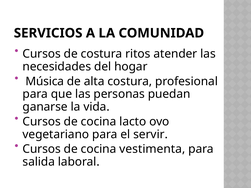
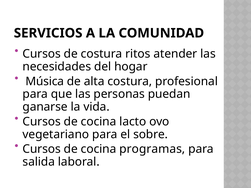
servir: servir -> sobre (151, 134)
vestimenta: vestimenta -> programas (152, 149)
